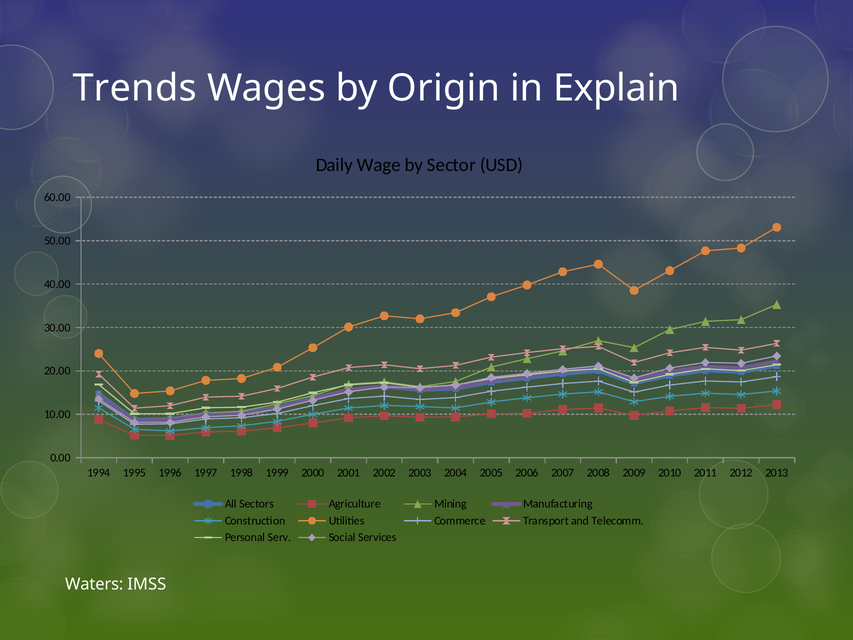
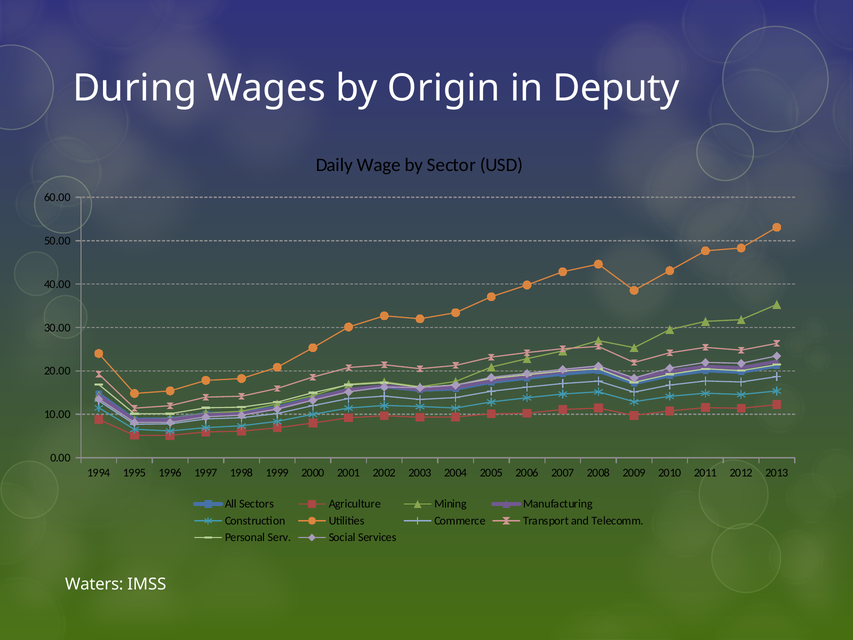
Trends: Trends -> During (135, 88)
Explain: Explain -> Deputy (616, 88)
